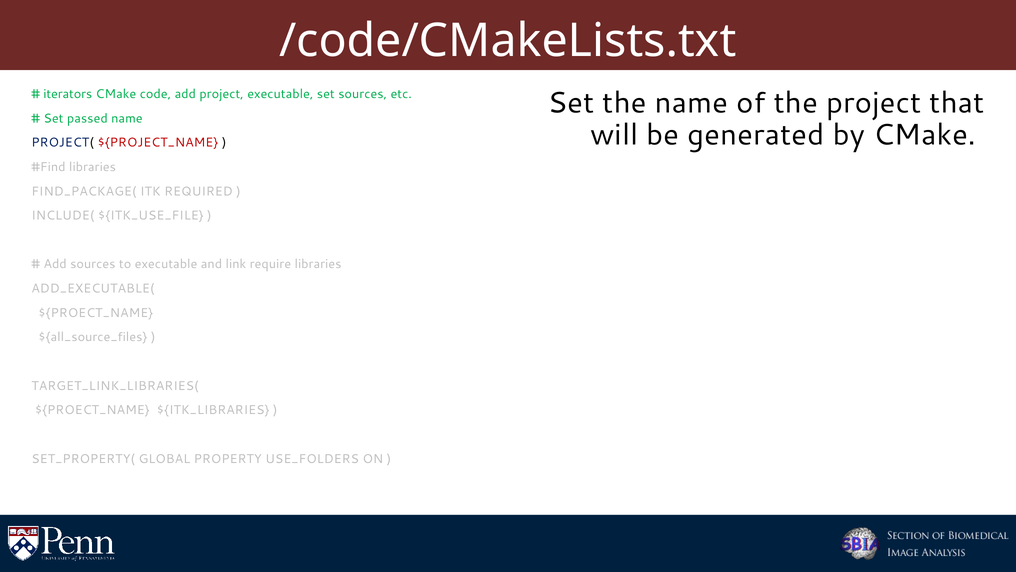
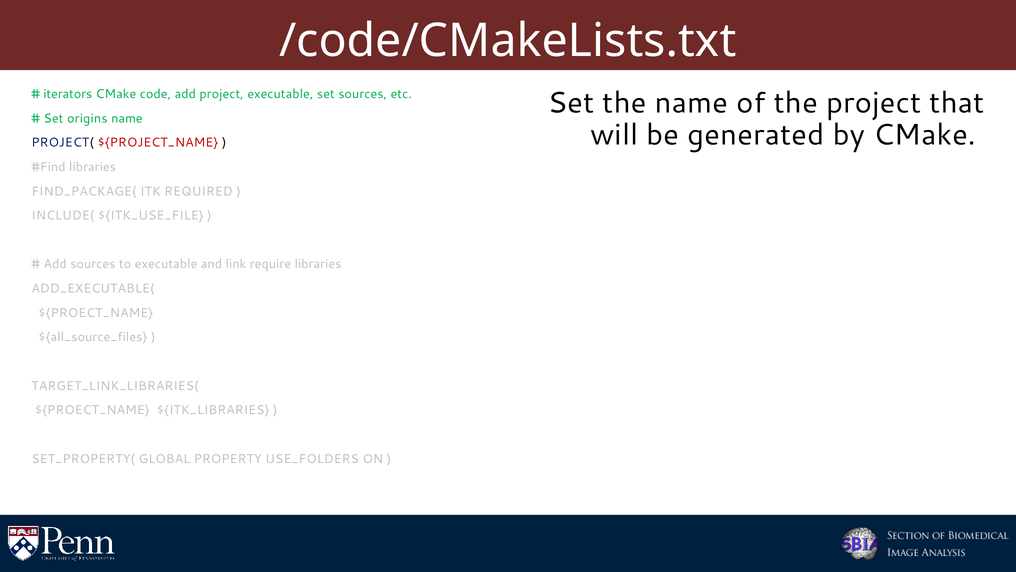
passed: passed -> origins (87, 118)
